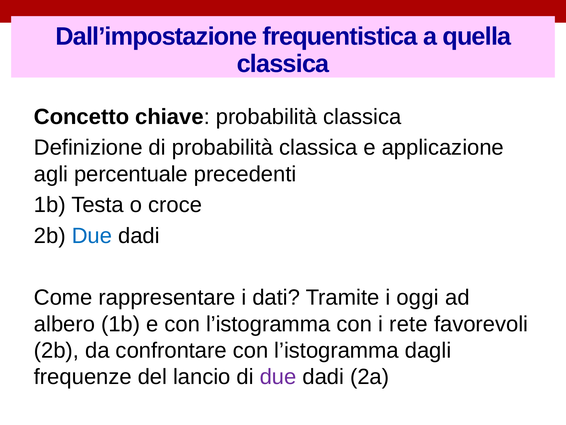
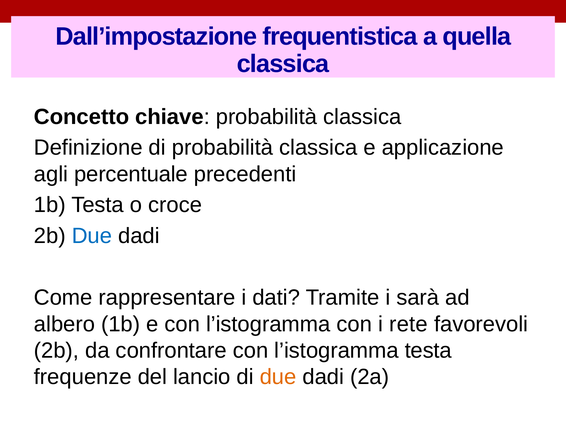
oggi: oggi -> sarà (418, 297)
l’istogramma dagli: dagli -> testa (428, 350)
due colour: purple -> orange (278, 377)
